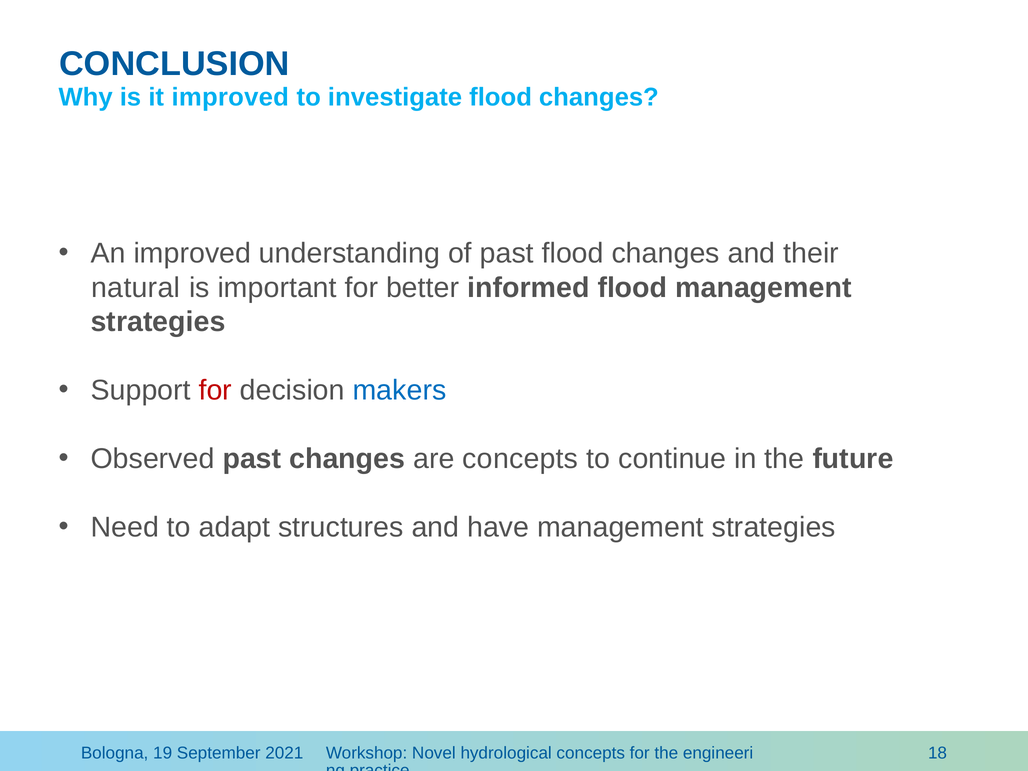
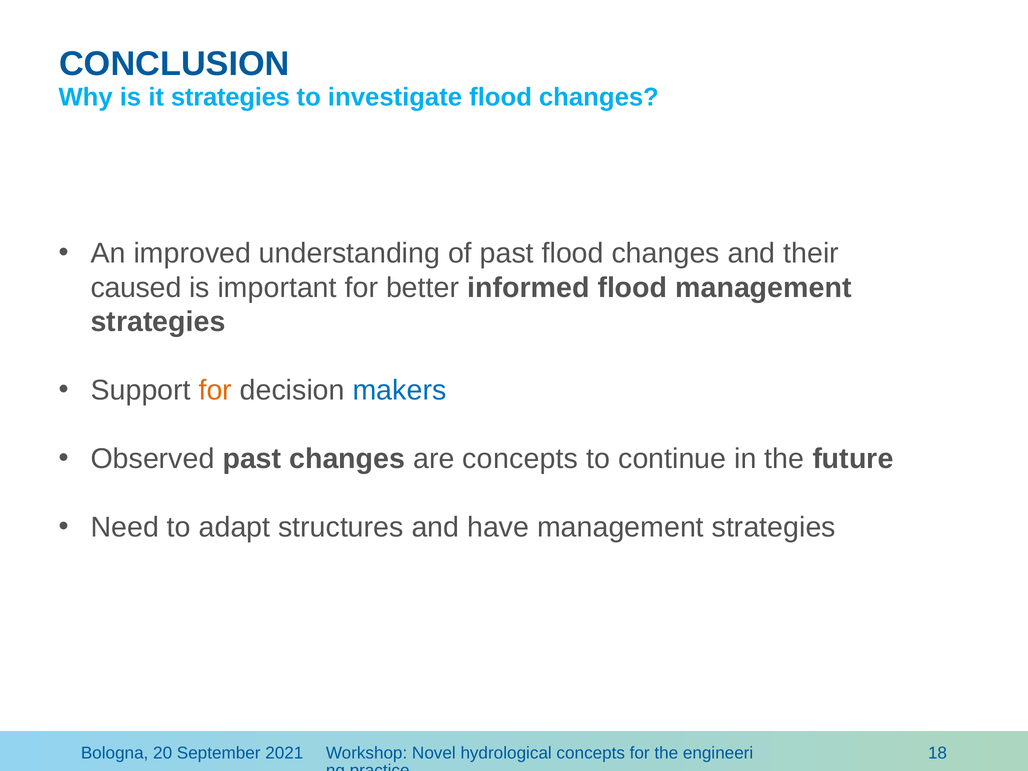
it improved: improved -> strategies (230, 98)
natural: natural -> caused (136, 288)
for colour: red -> orange (215, 390)
19: 19 -> 20 (163, 753)
